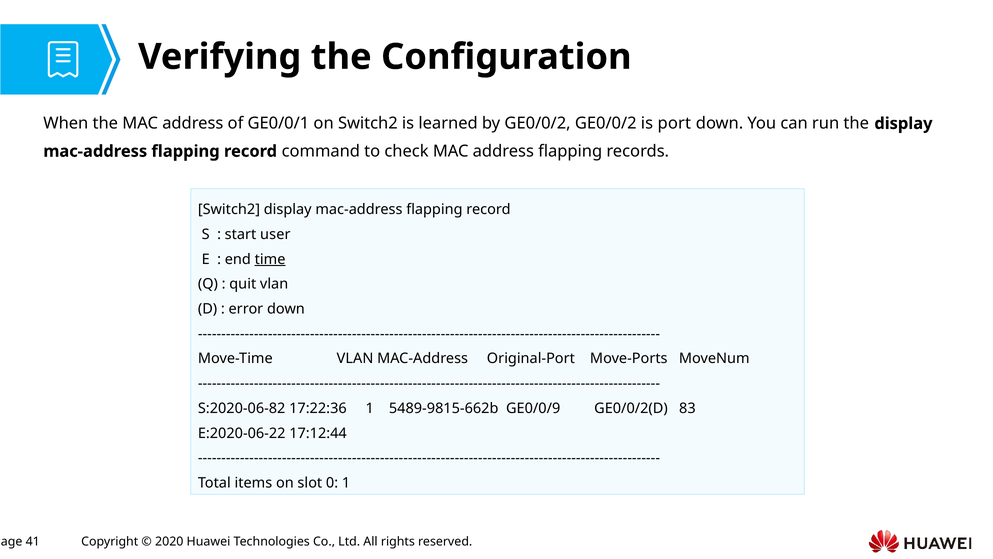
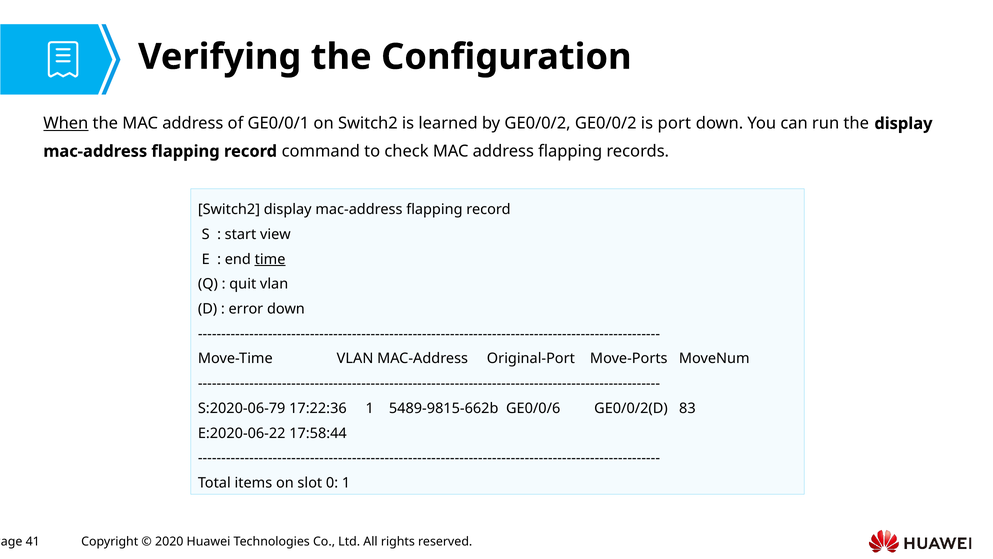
When underline: none -> present (66, 123)
user: user -> view (275, 234)
S:2020-06-82: S:2020-06-82 -> S:2020-06-79 (242, 408)
GE0/0/9: GE0/0/9 -> GE0/0/6 (533, 408)
17:12:44: 17:12:44 -> 17:58:44 (318, 433)
